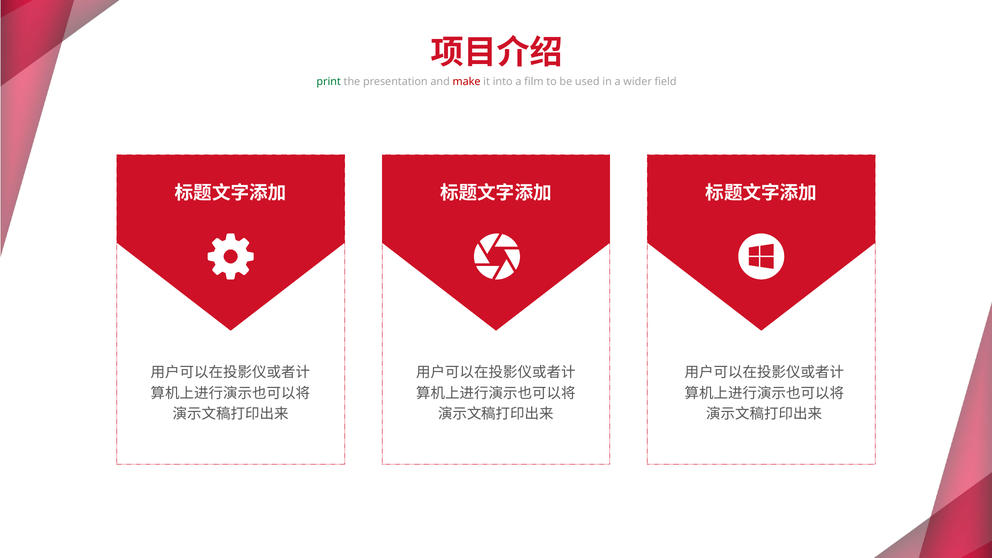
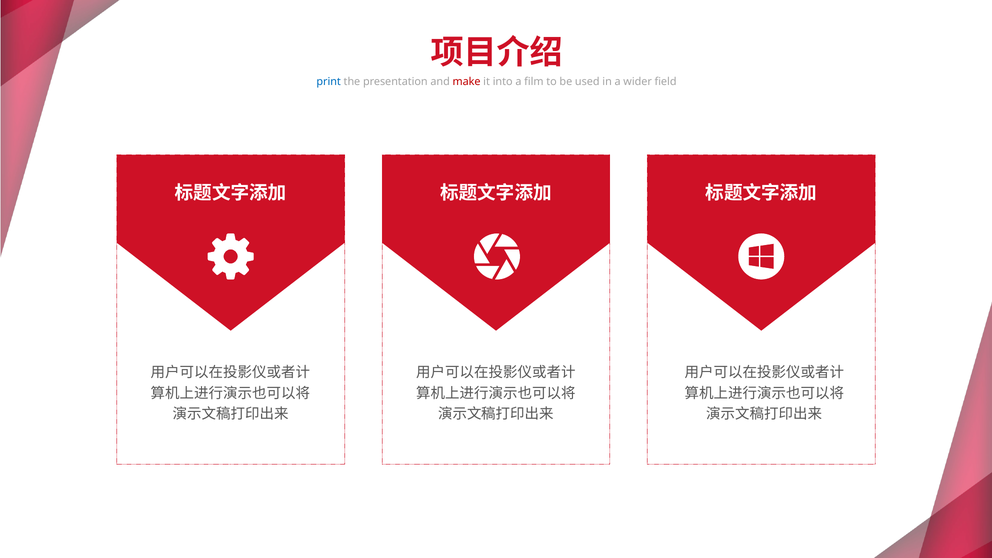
print colour: green -> blue (329, 82)
